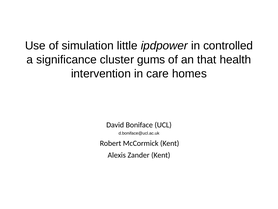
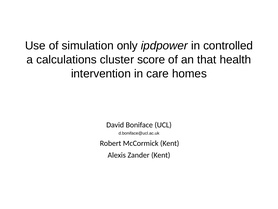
little: little -> only (127, 46)
significance: significance -> calculations (66, 60)
gums: gums -> score (151, 60)
